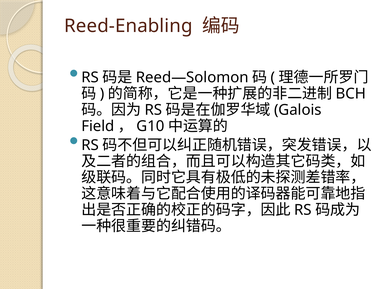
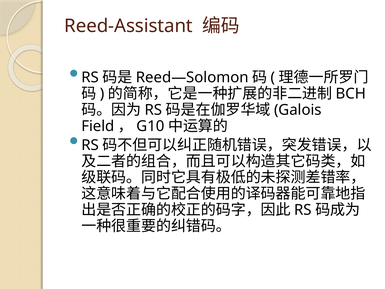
Reed-Enabling: Reed-Enabling -> Reed-Assistant (128, 26)
